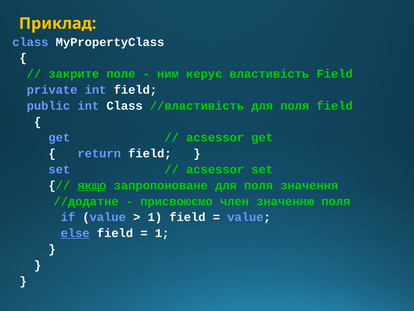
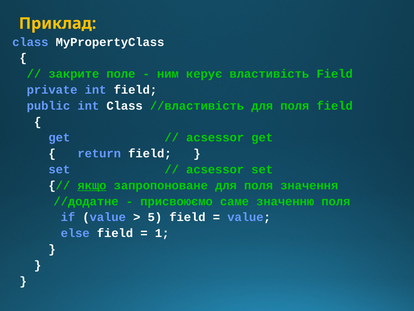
член: член -> саме (234, 201)
1: 1 -> 5 (155, 217)
else underline: present -> none (75, 233)
